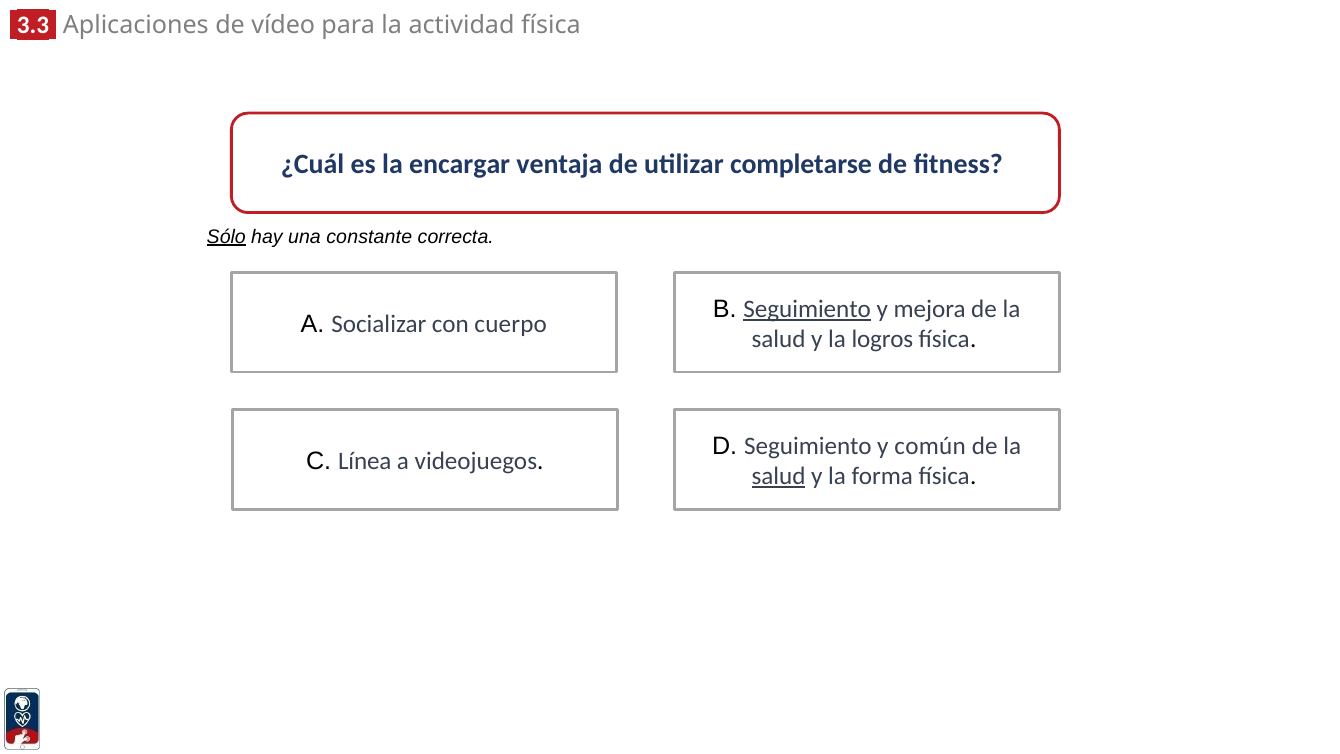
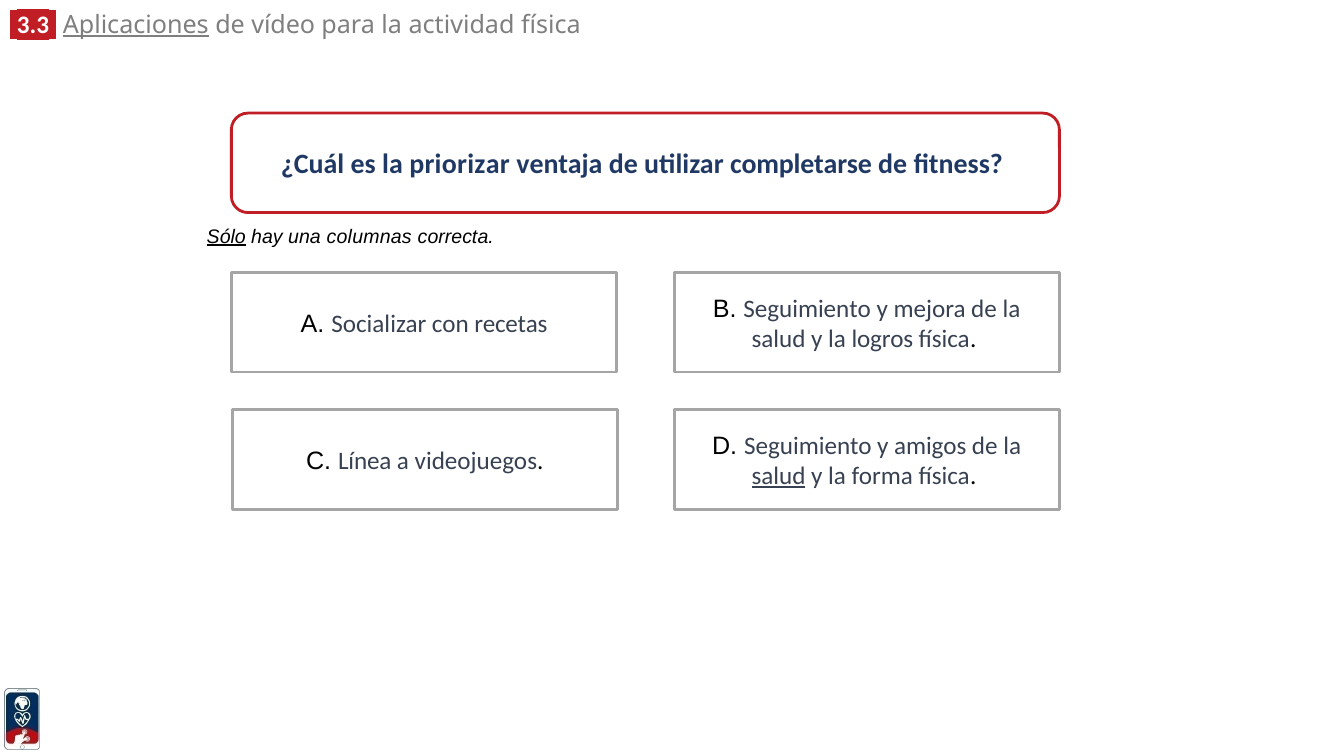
Aplicaciones underline: none -> present (136, 25)
encargar: encargar -> priorizar (460, 165)
constante: constante -> columnas (369, 236)
Seguimiento underline: present -> none (807, 309)
cuerpo: cuerpo -> recetas (511, 324)
común: común -> amigos (930, 446)
